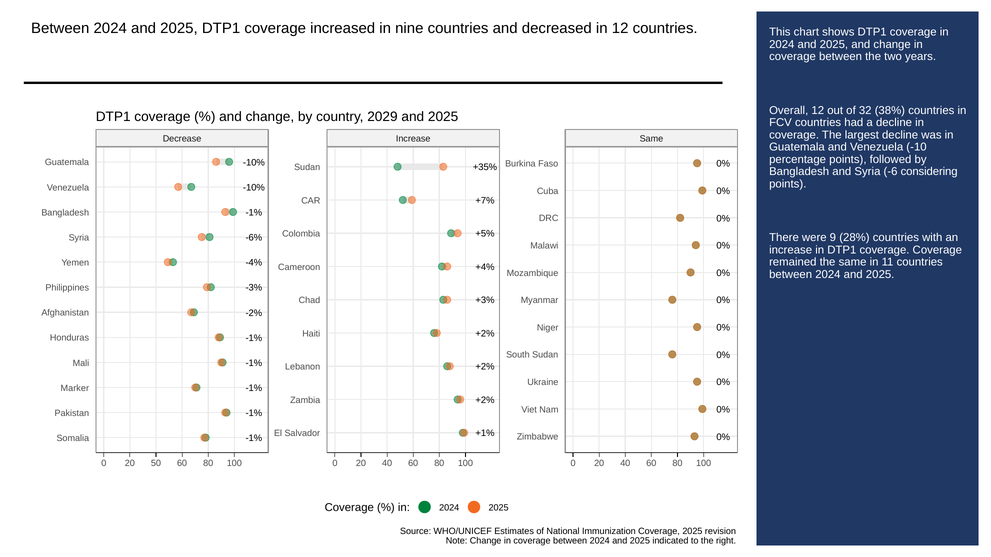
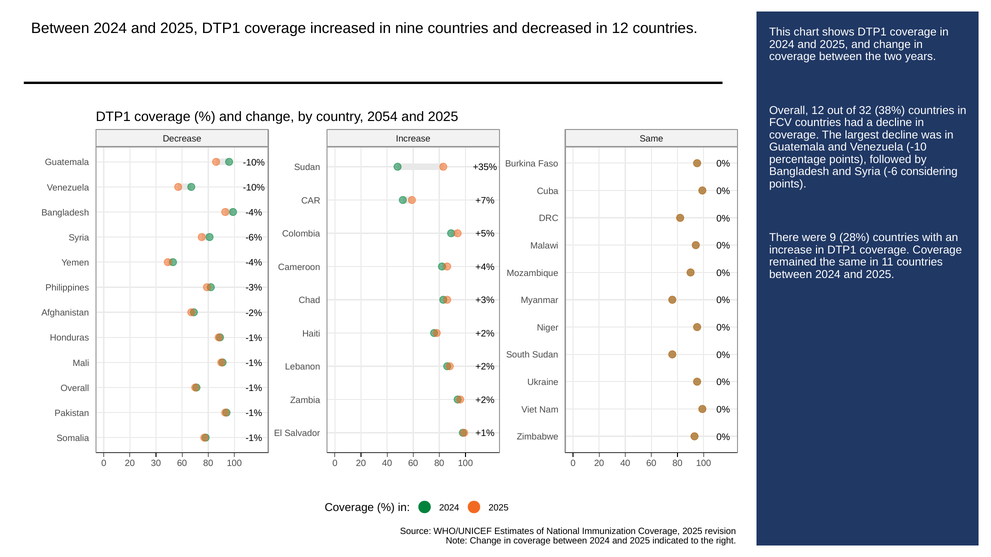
2029: 2029 -> 2054 (382, 117)
-1%: -1% -> -4% (254, 213)
Marker: Marker -> Overall (75, 388)
50: 50 -> 30 (156, 464)
